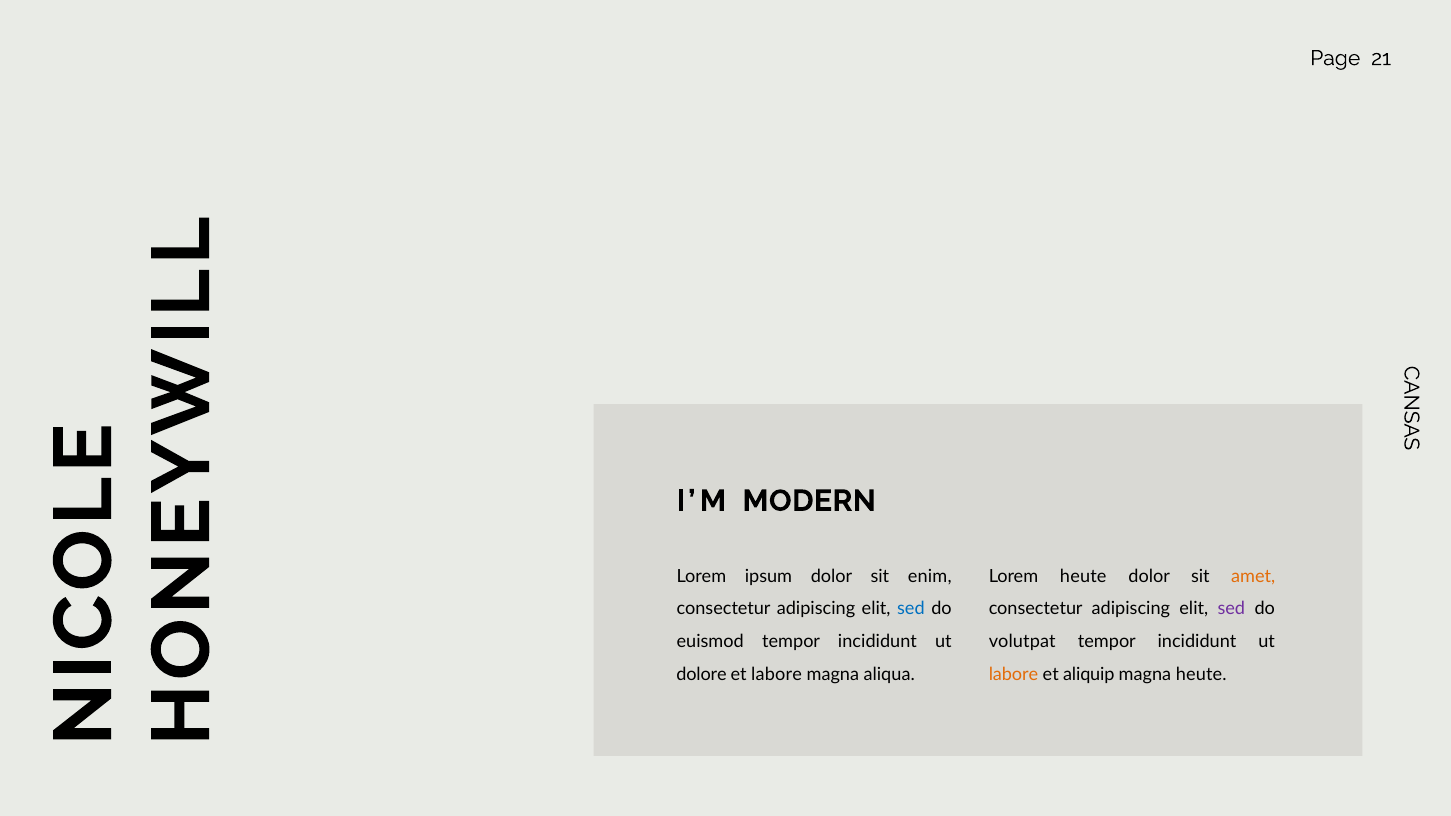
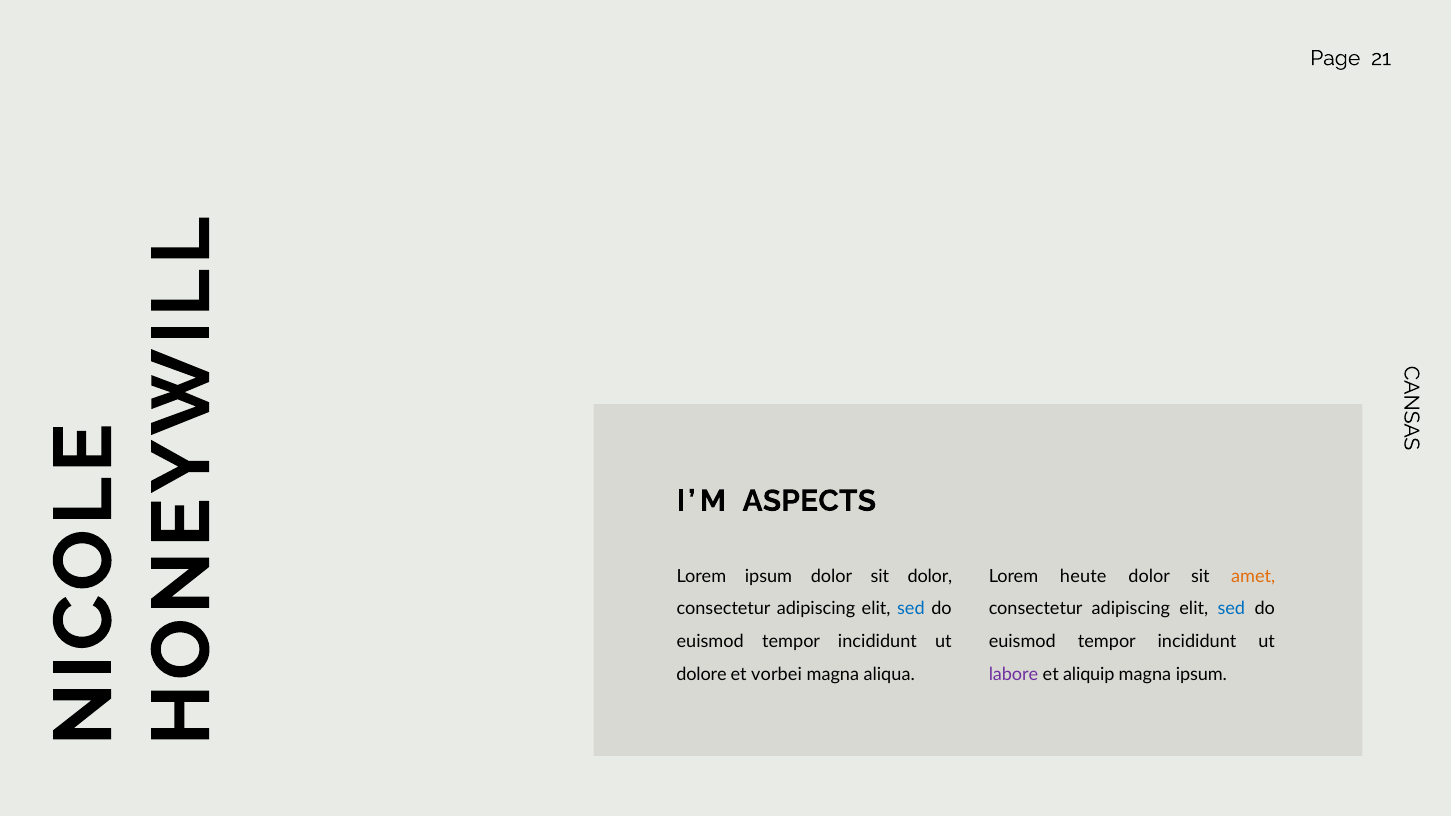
MODERN: MODERN -> ASPECTS (809, 501)
sit enim: enim -> dolor (930, 576)
sed colour: purple -> blue (1231, 609)
volutpat: volutpat -> euismod (1022, 642)
et labore: labore -> vorbei (777, 674)
labore colour: orange -> purple (1013, 674)
magna heute: heute -> ipsum (1201, 674)
